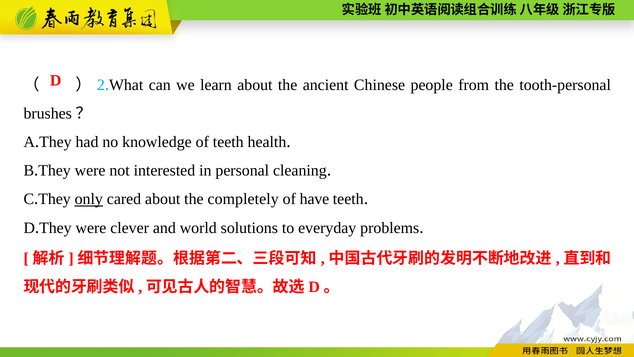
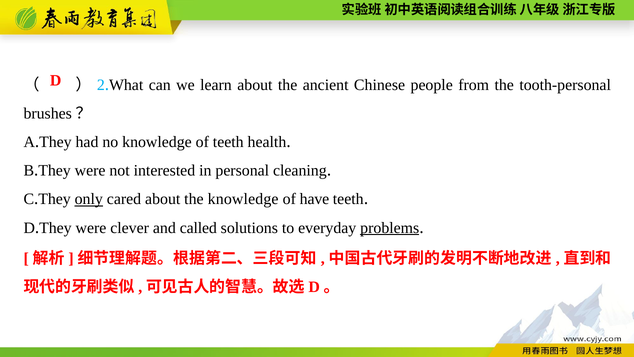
the completely: completely -> knowledge (243, 199)
world: world -> called (198, 228)
problems underline: none -> present (390, 228)
